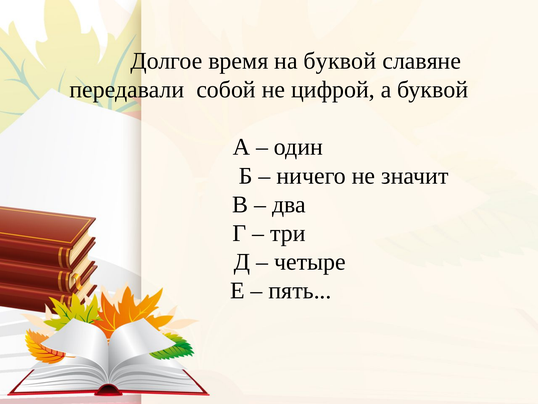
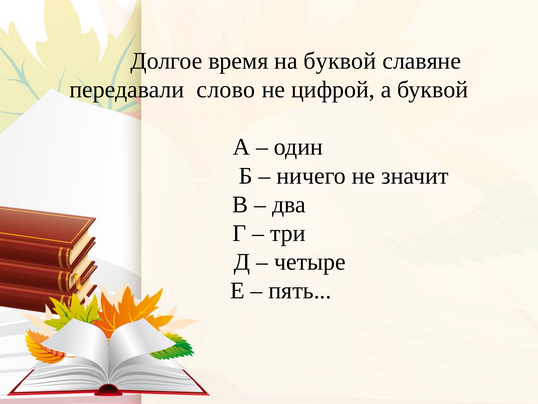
собой: собой -> слово (226, 89)
